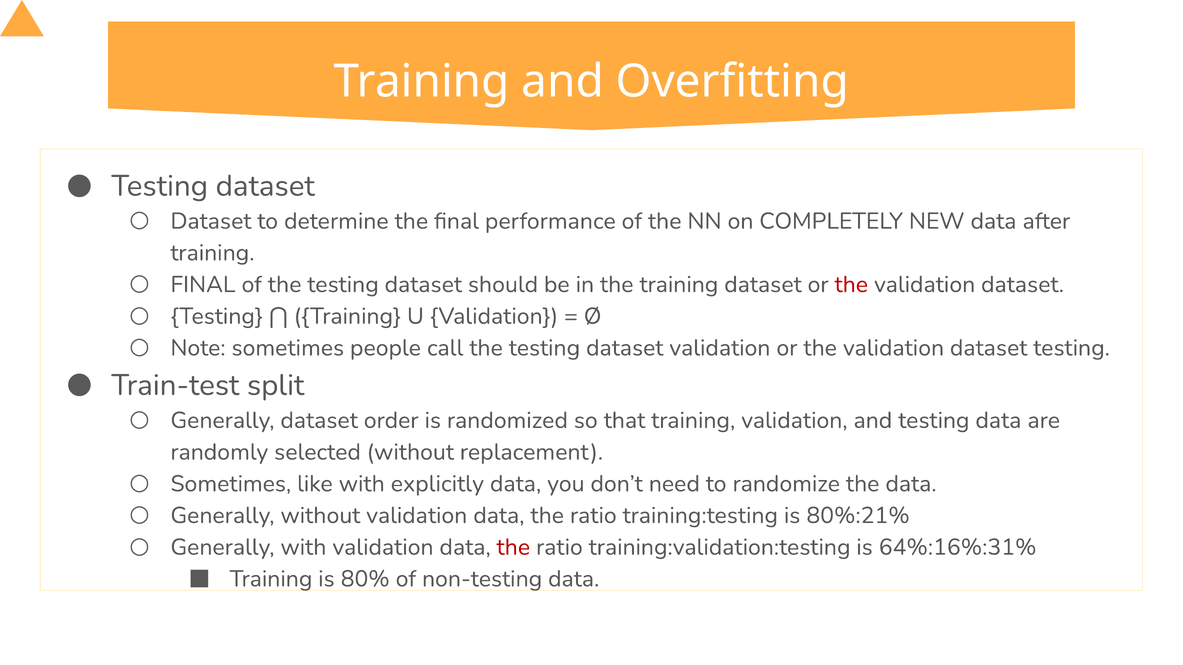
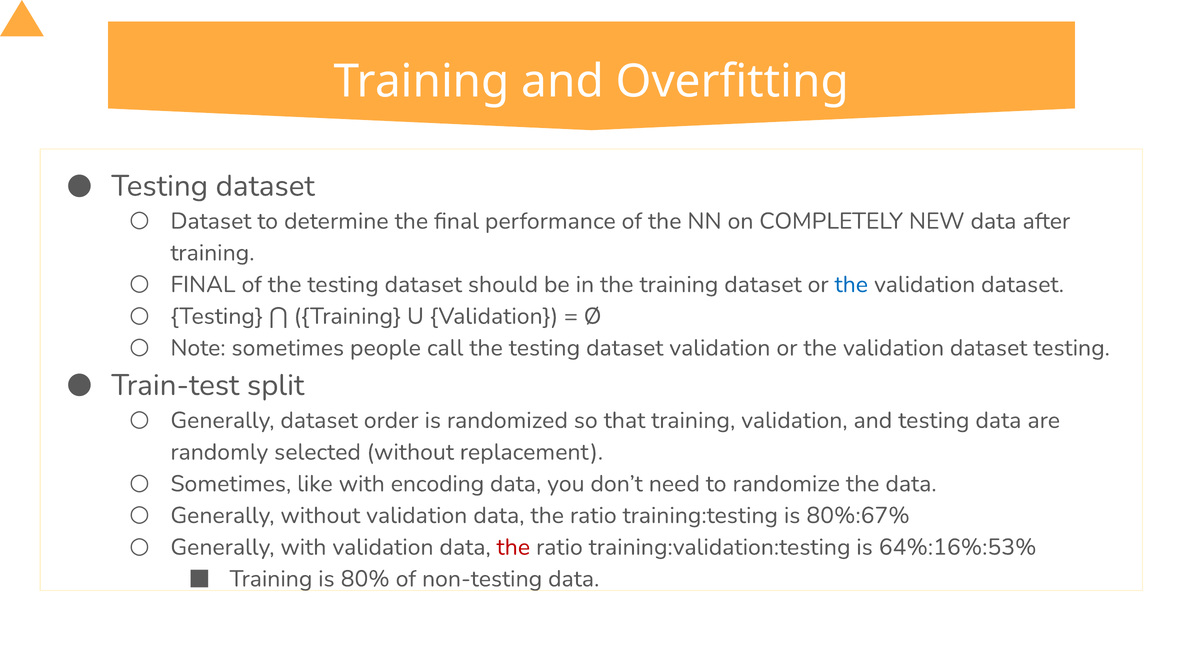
the colour: red -> blue (851, 285)
explicitly: explicitly -> encoding (437, 484)
80%:21%: 80%:21% -> 80%:67% (858, 516)
64%:16%:31%: 64%:16%:31% -> 64%:16%:53% (958, 547)
